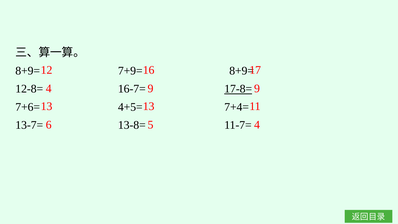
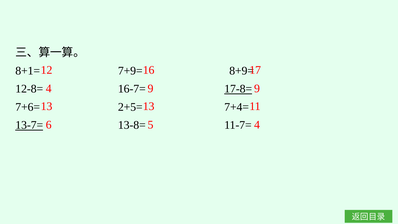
8+9=: 8+9= -> 8+1= (28, 71)
4+5=: 4+5= -> 2+5= (130, 107)
13-7= underline: none -> present (29, 125)
